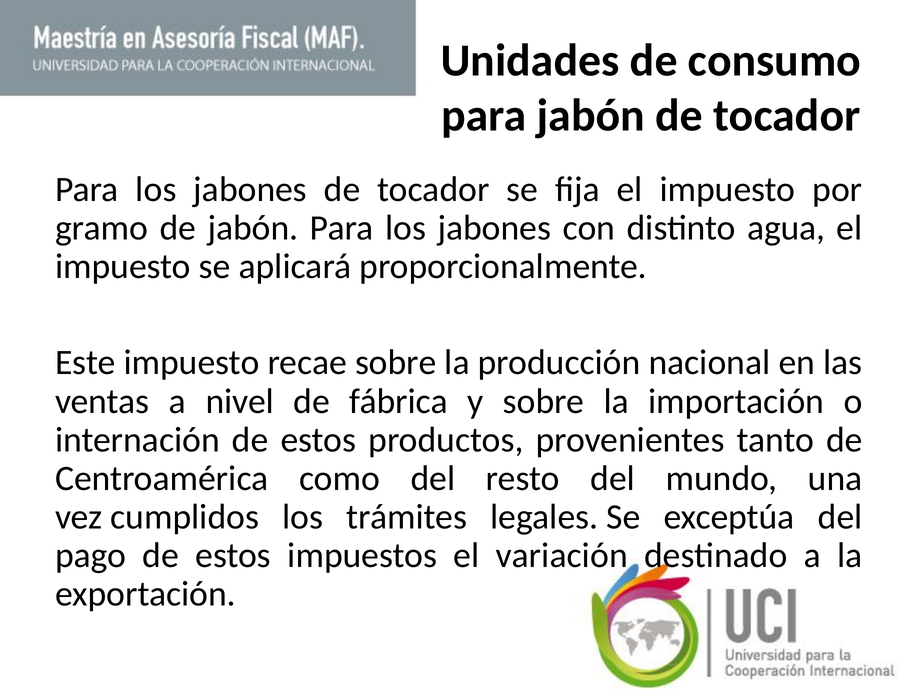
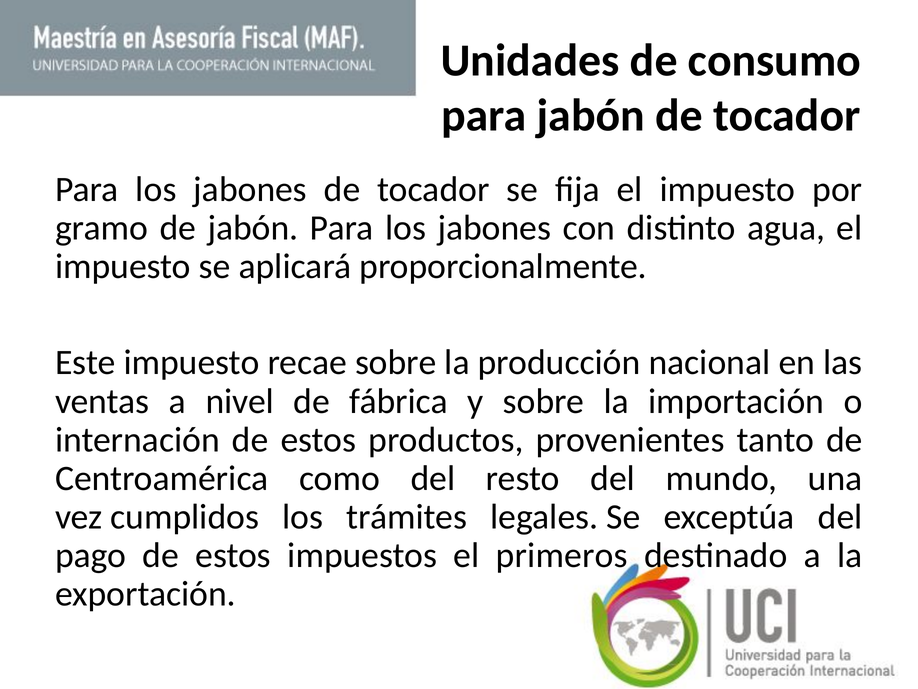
variación: variación -> primeros (562, 555)
